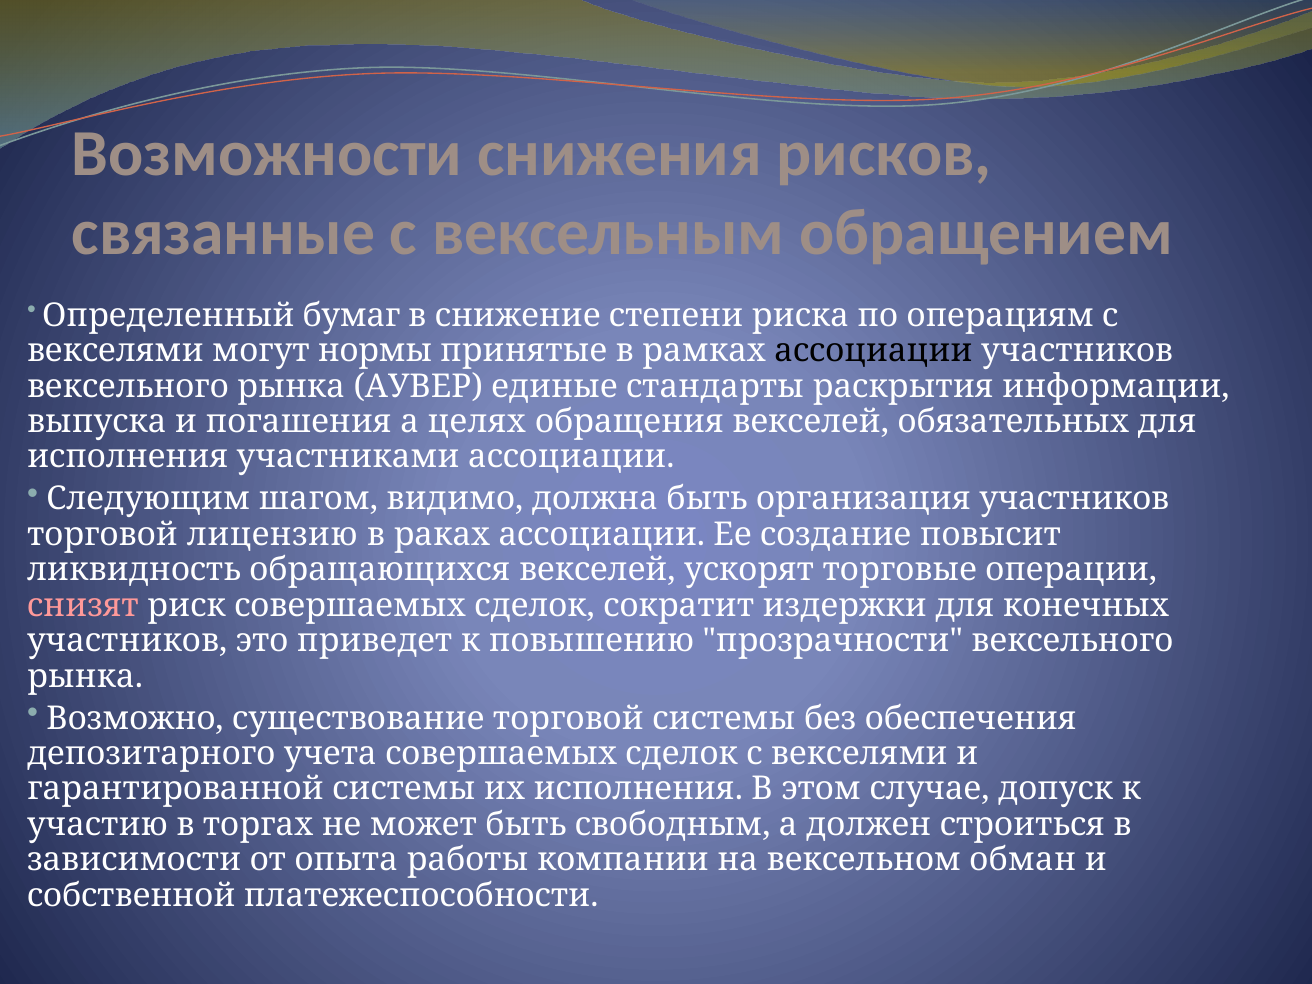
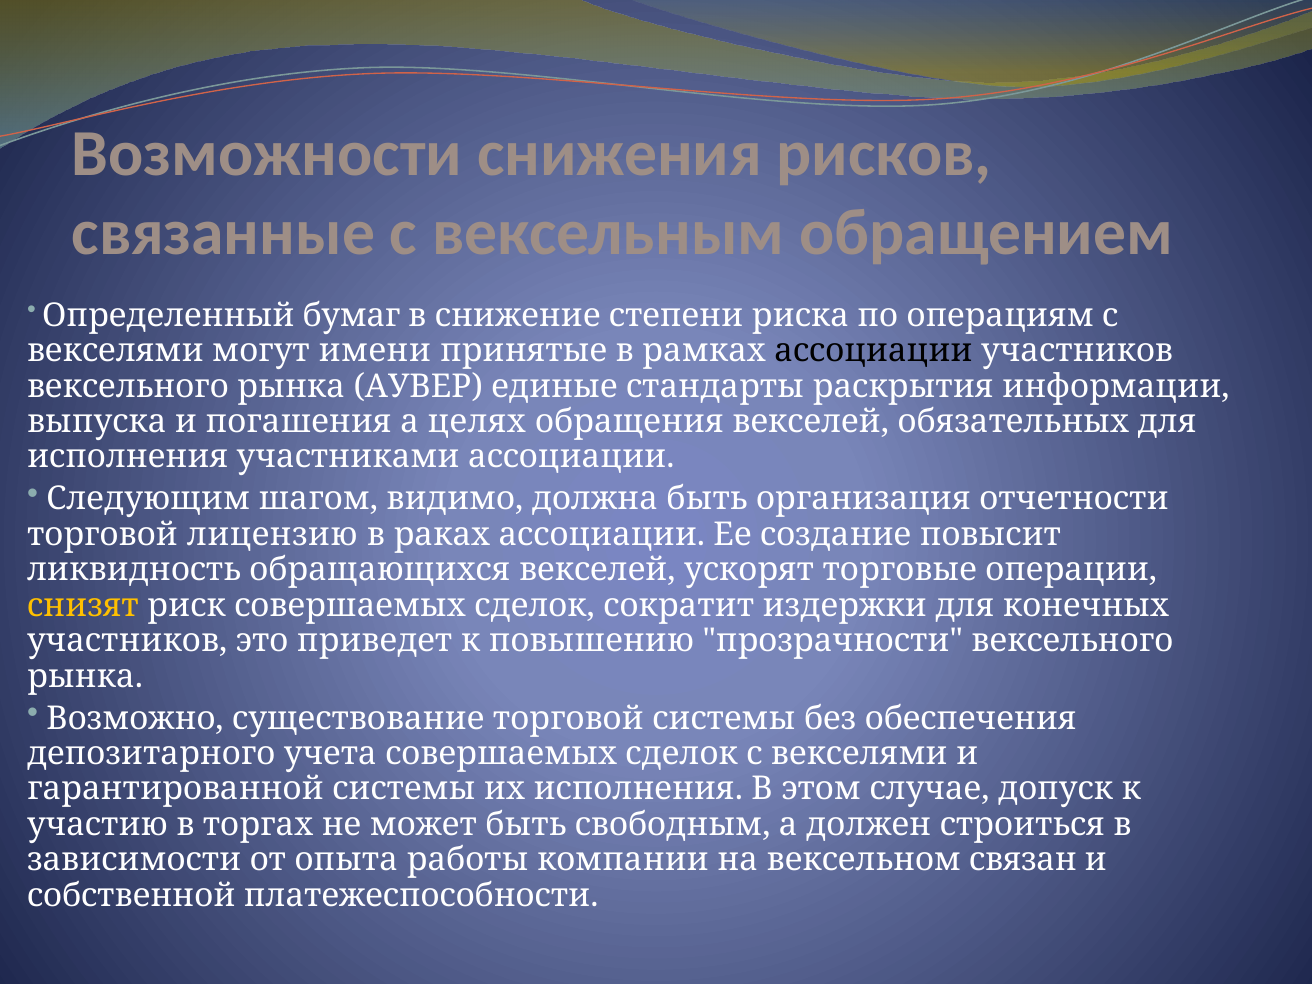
нормы: нормы -> имени (375, 351)
организация участников: участников -> отчетности (1074, 499)
снизят colour: pink -> yellow (83, 605)
обман: обман -> связан (1023, 860)
